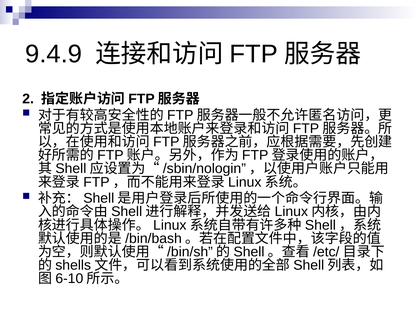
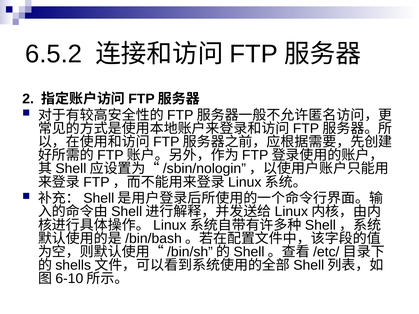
9.4.9: 9.4.9 -> 6.5.2 (54, 54)
